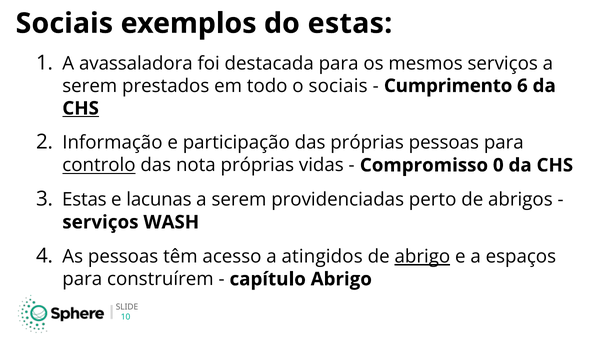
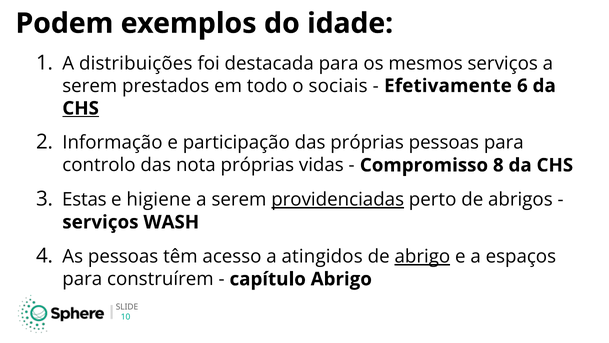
Sociais: Sociais -> Podem (64, 23)
do estas: estas -> idade (350, 23)
avassaladora: avassaladora -> distribuições (136, 63)
Cumprimento: Cumprimento -> Efetivamente (448, 86)
controlo underline: present -> none (99, 165)
0: 0 -> 8 (498, 165)
lacunas: lacunas -> higiene (159, 199)
providenciadas underline: none -> present (338, 199)
